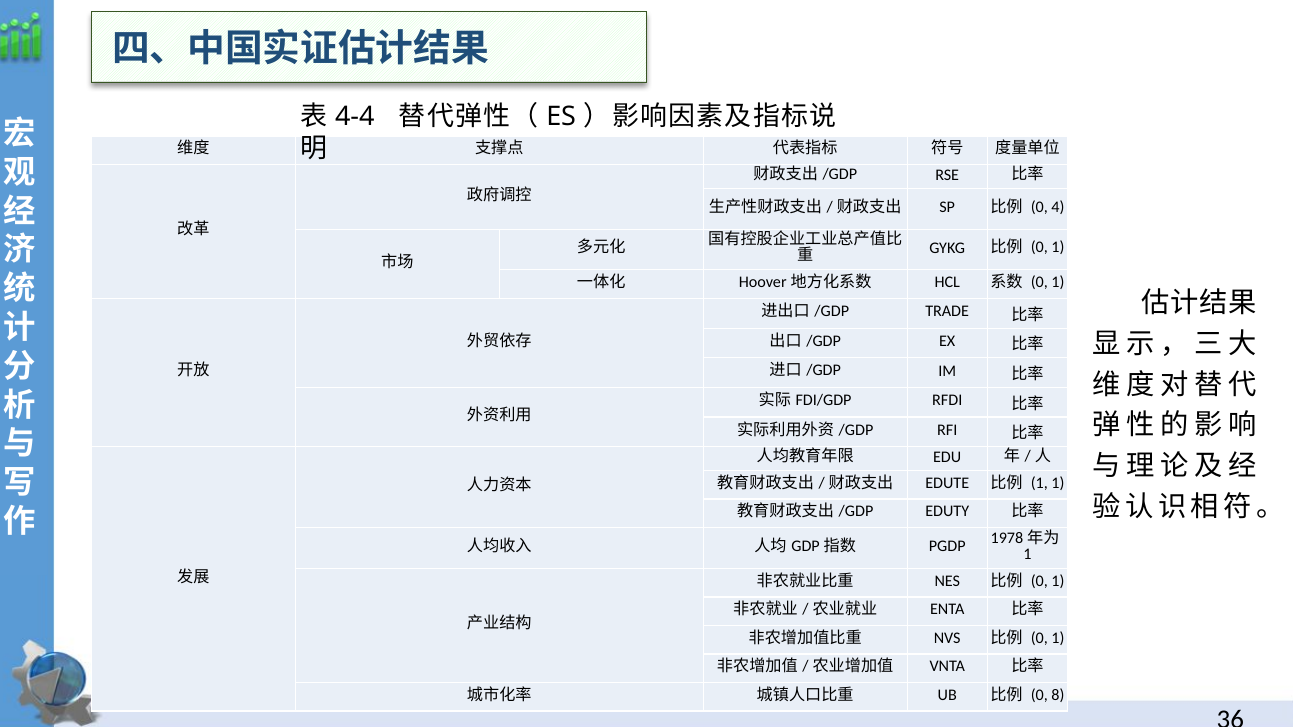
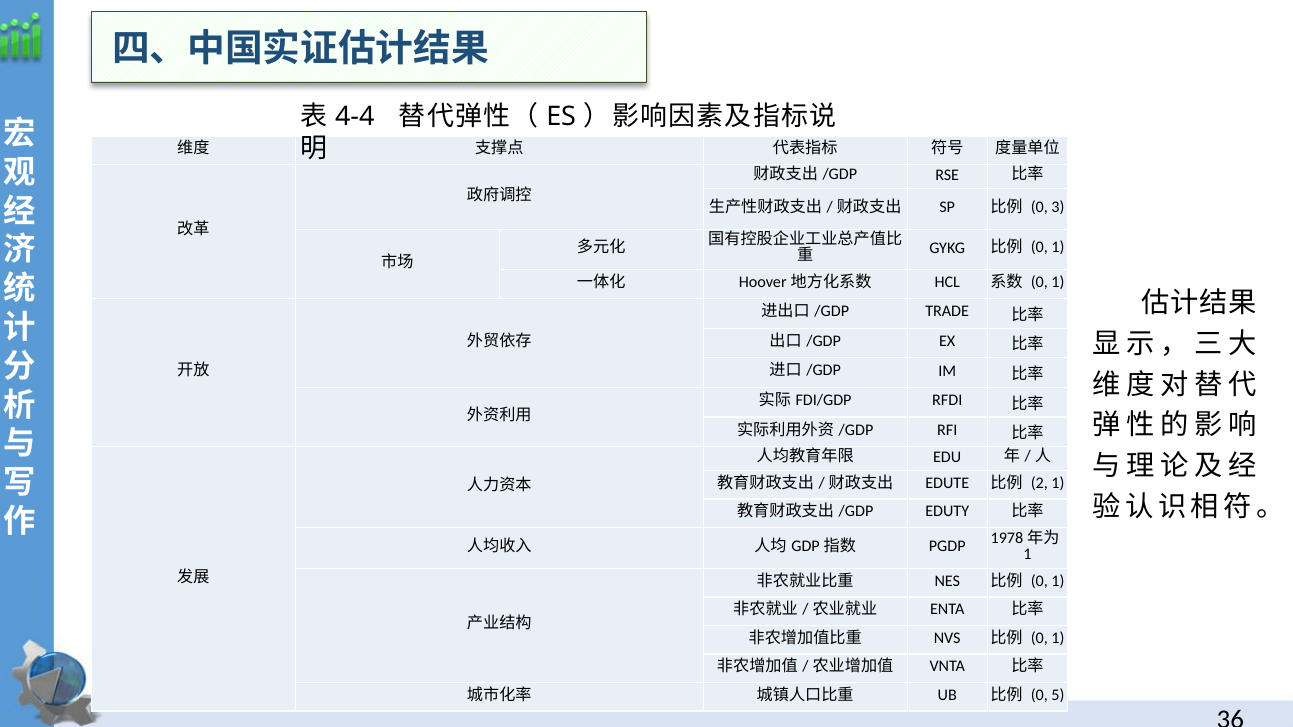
4: 4 -> 3 (1058, 207)
1: 1 -> 2 (1039, 483)
8: 8 -> 5 (1058, 695)
